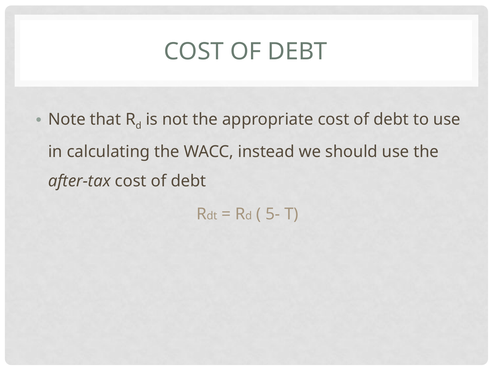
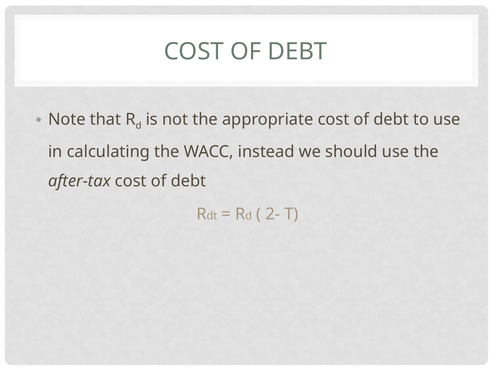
5-: 5- -> 2- (273, 214)
